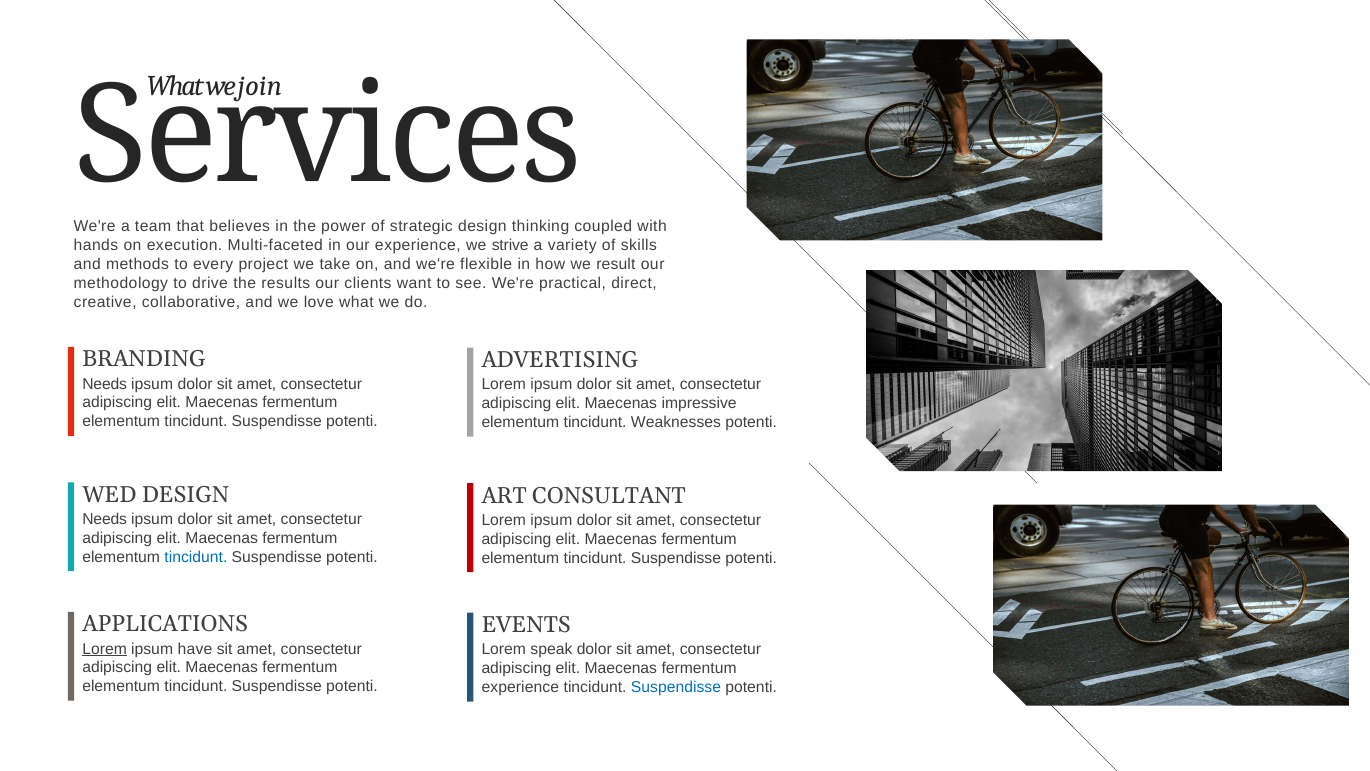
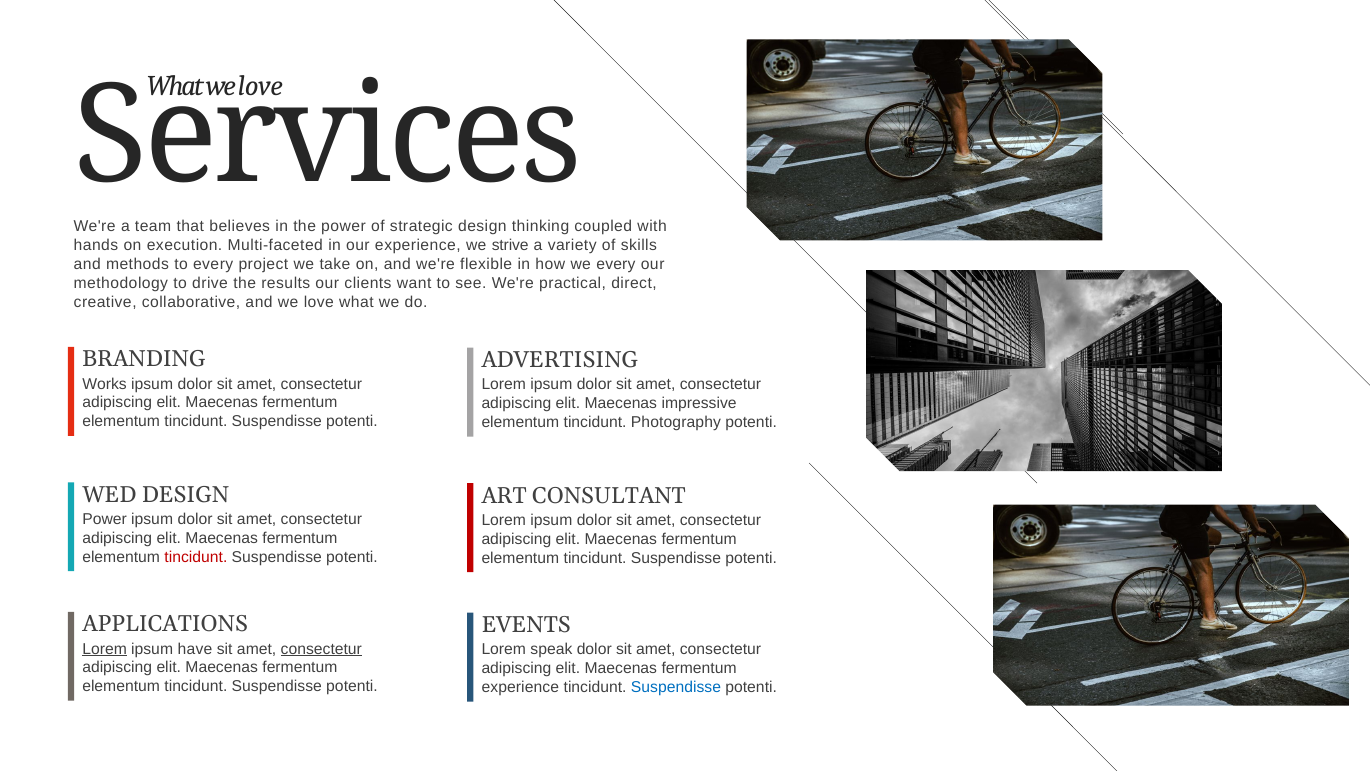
What we join: join -> love (260, 86)
we result: result -> every (616, 264)
Needs: Needs -> Works (105, 384)
Weaknesses: Weaknesses -> Photography (676, 422)
Needs: Needs -> Power (105, 519)
tincidunt colour: blue -> red (196, 557)
consectetur underline: none -> present (321, 649)
